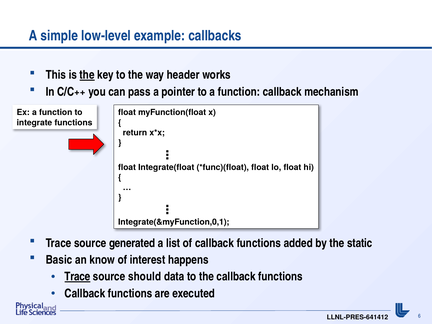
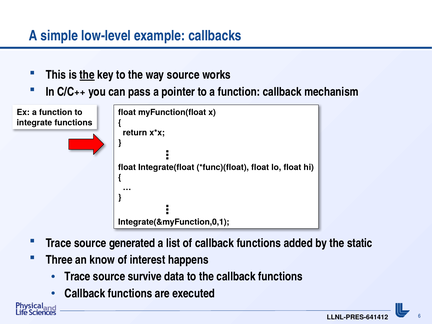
way header: header -> source (183, 75)
Basic: Basic -> Three (59, 260)
Trace underline: present -> none (77, 277)
should: should -> survive (145, 277)
